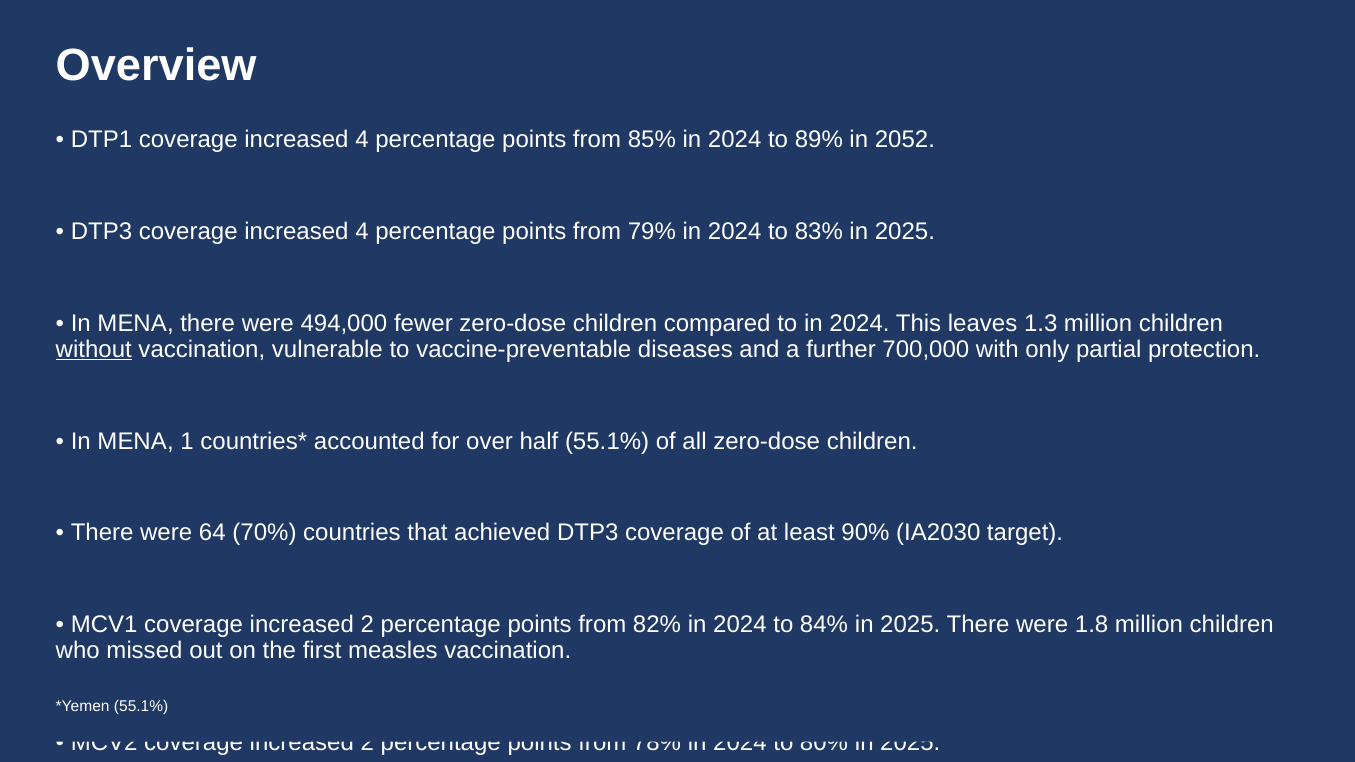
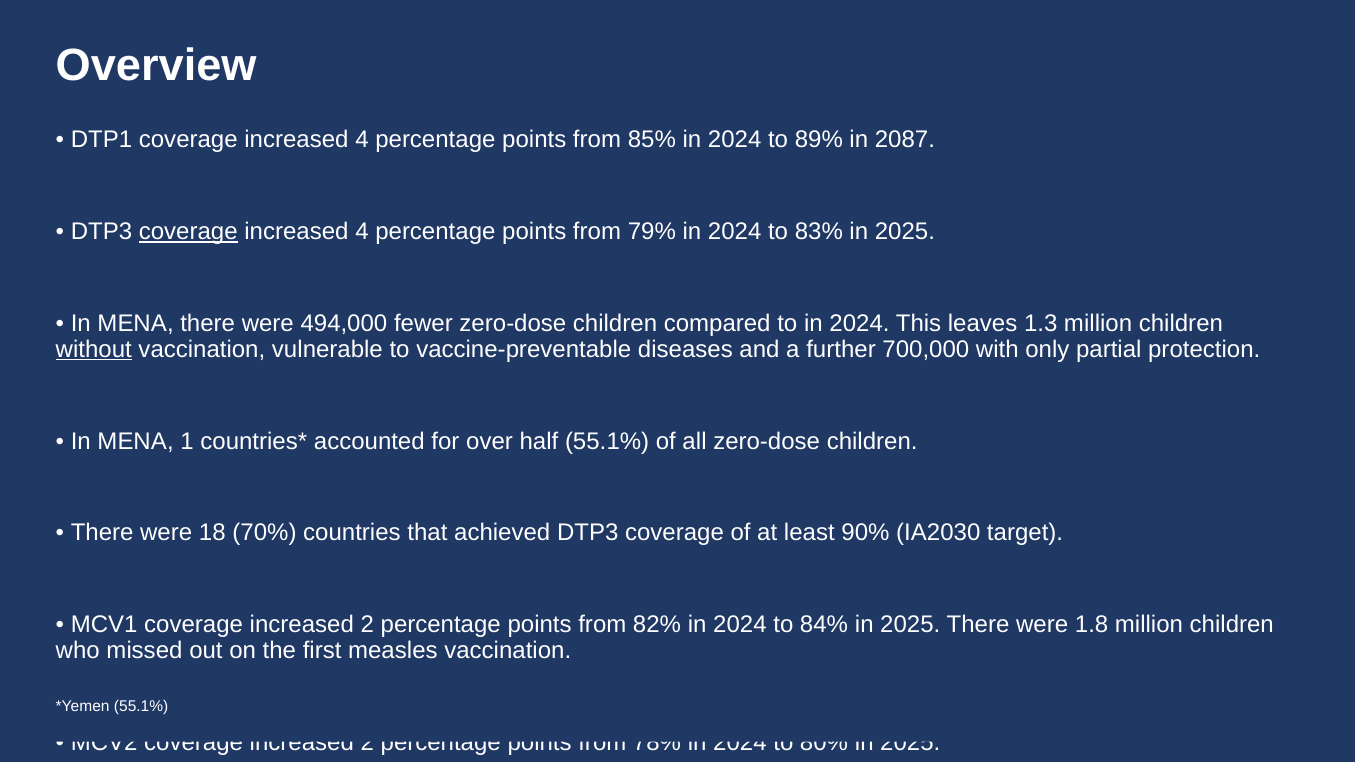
2052: 2052 -> 2087 (905, 140)
coverage underline: none -> present (188, 232)
64: 64 -> 18 (212, 533)
